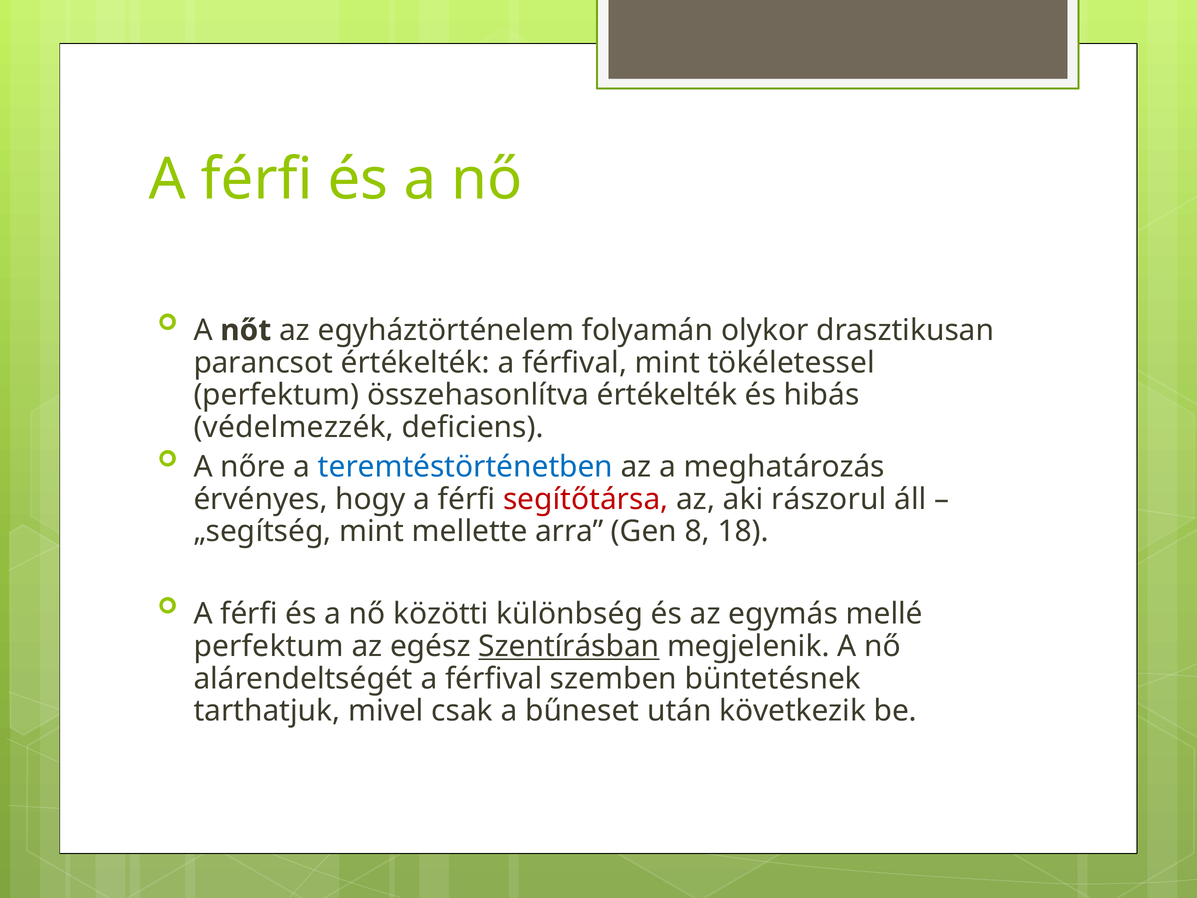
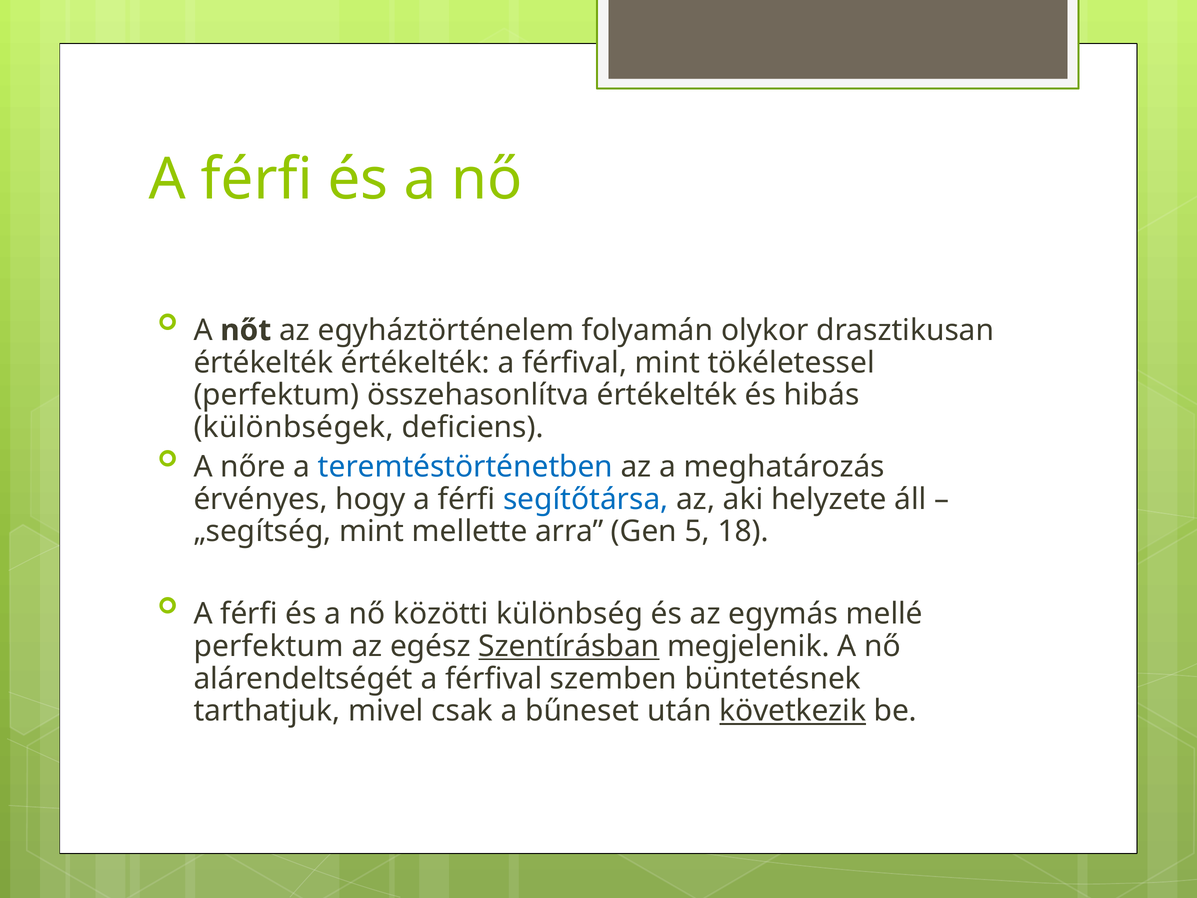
parancsot: parancsot -> értékelték (263, 363)
védelmezzék: védelmezzék -> különbségek (294, 427)
segítőtársa colour: red -> blue (586, 499)
rászorul: rászorul -> helyzete (829, 499)
8: 8 -> 5 (697, 531)
következik underline: none -> present (793, 711)
